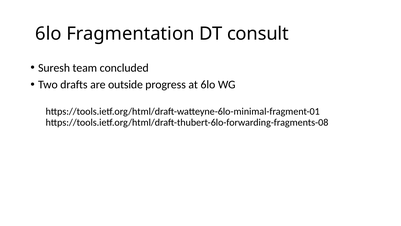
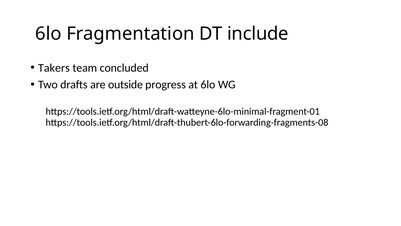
consult: consult -> include (258, 34)
Suresh: Suresh -> Takers (54, 68)
